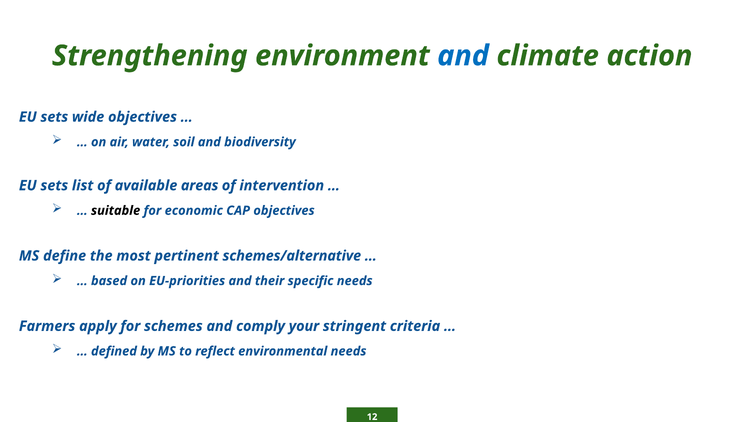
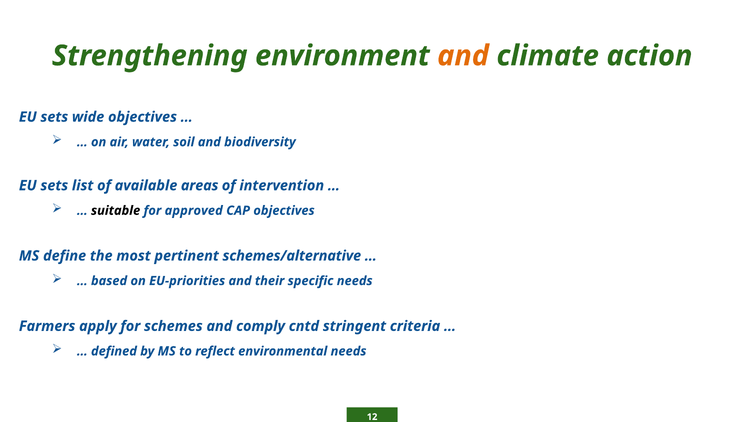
and colour: blue -> orange (463, 56)
economic: economic -> approved (194, 210)
your: your -> cntd (304, 326)
